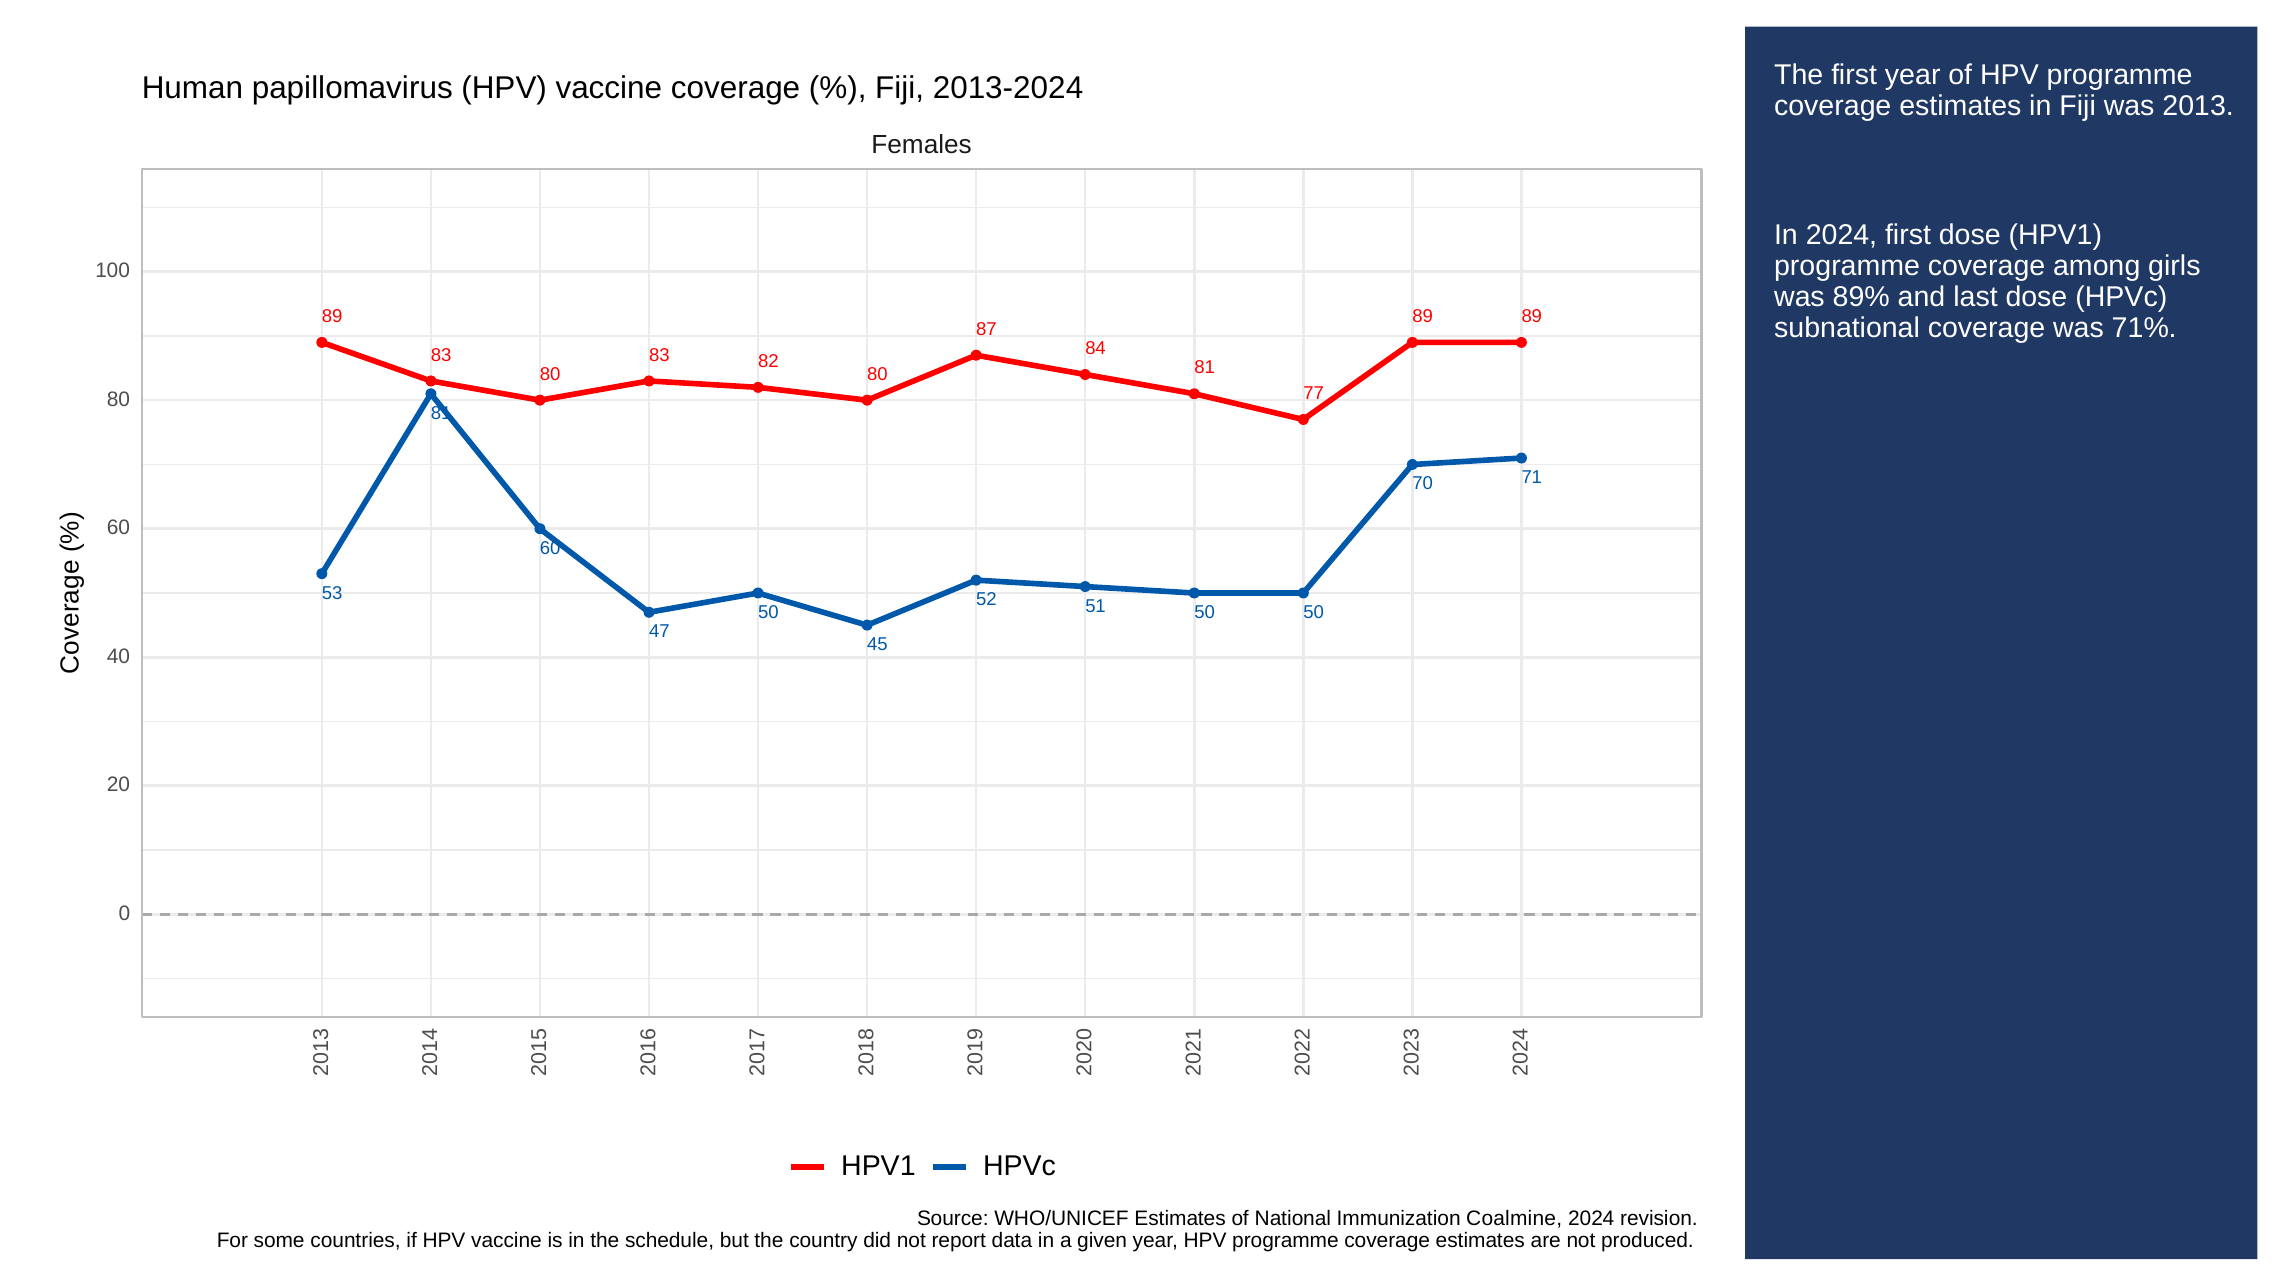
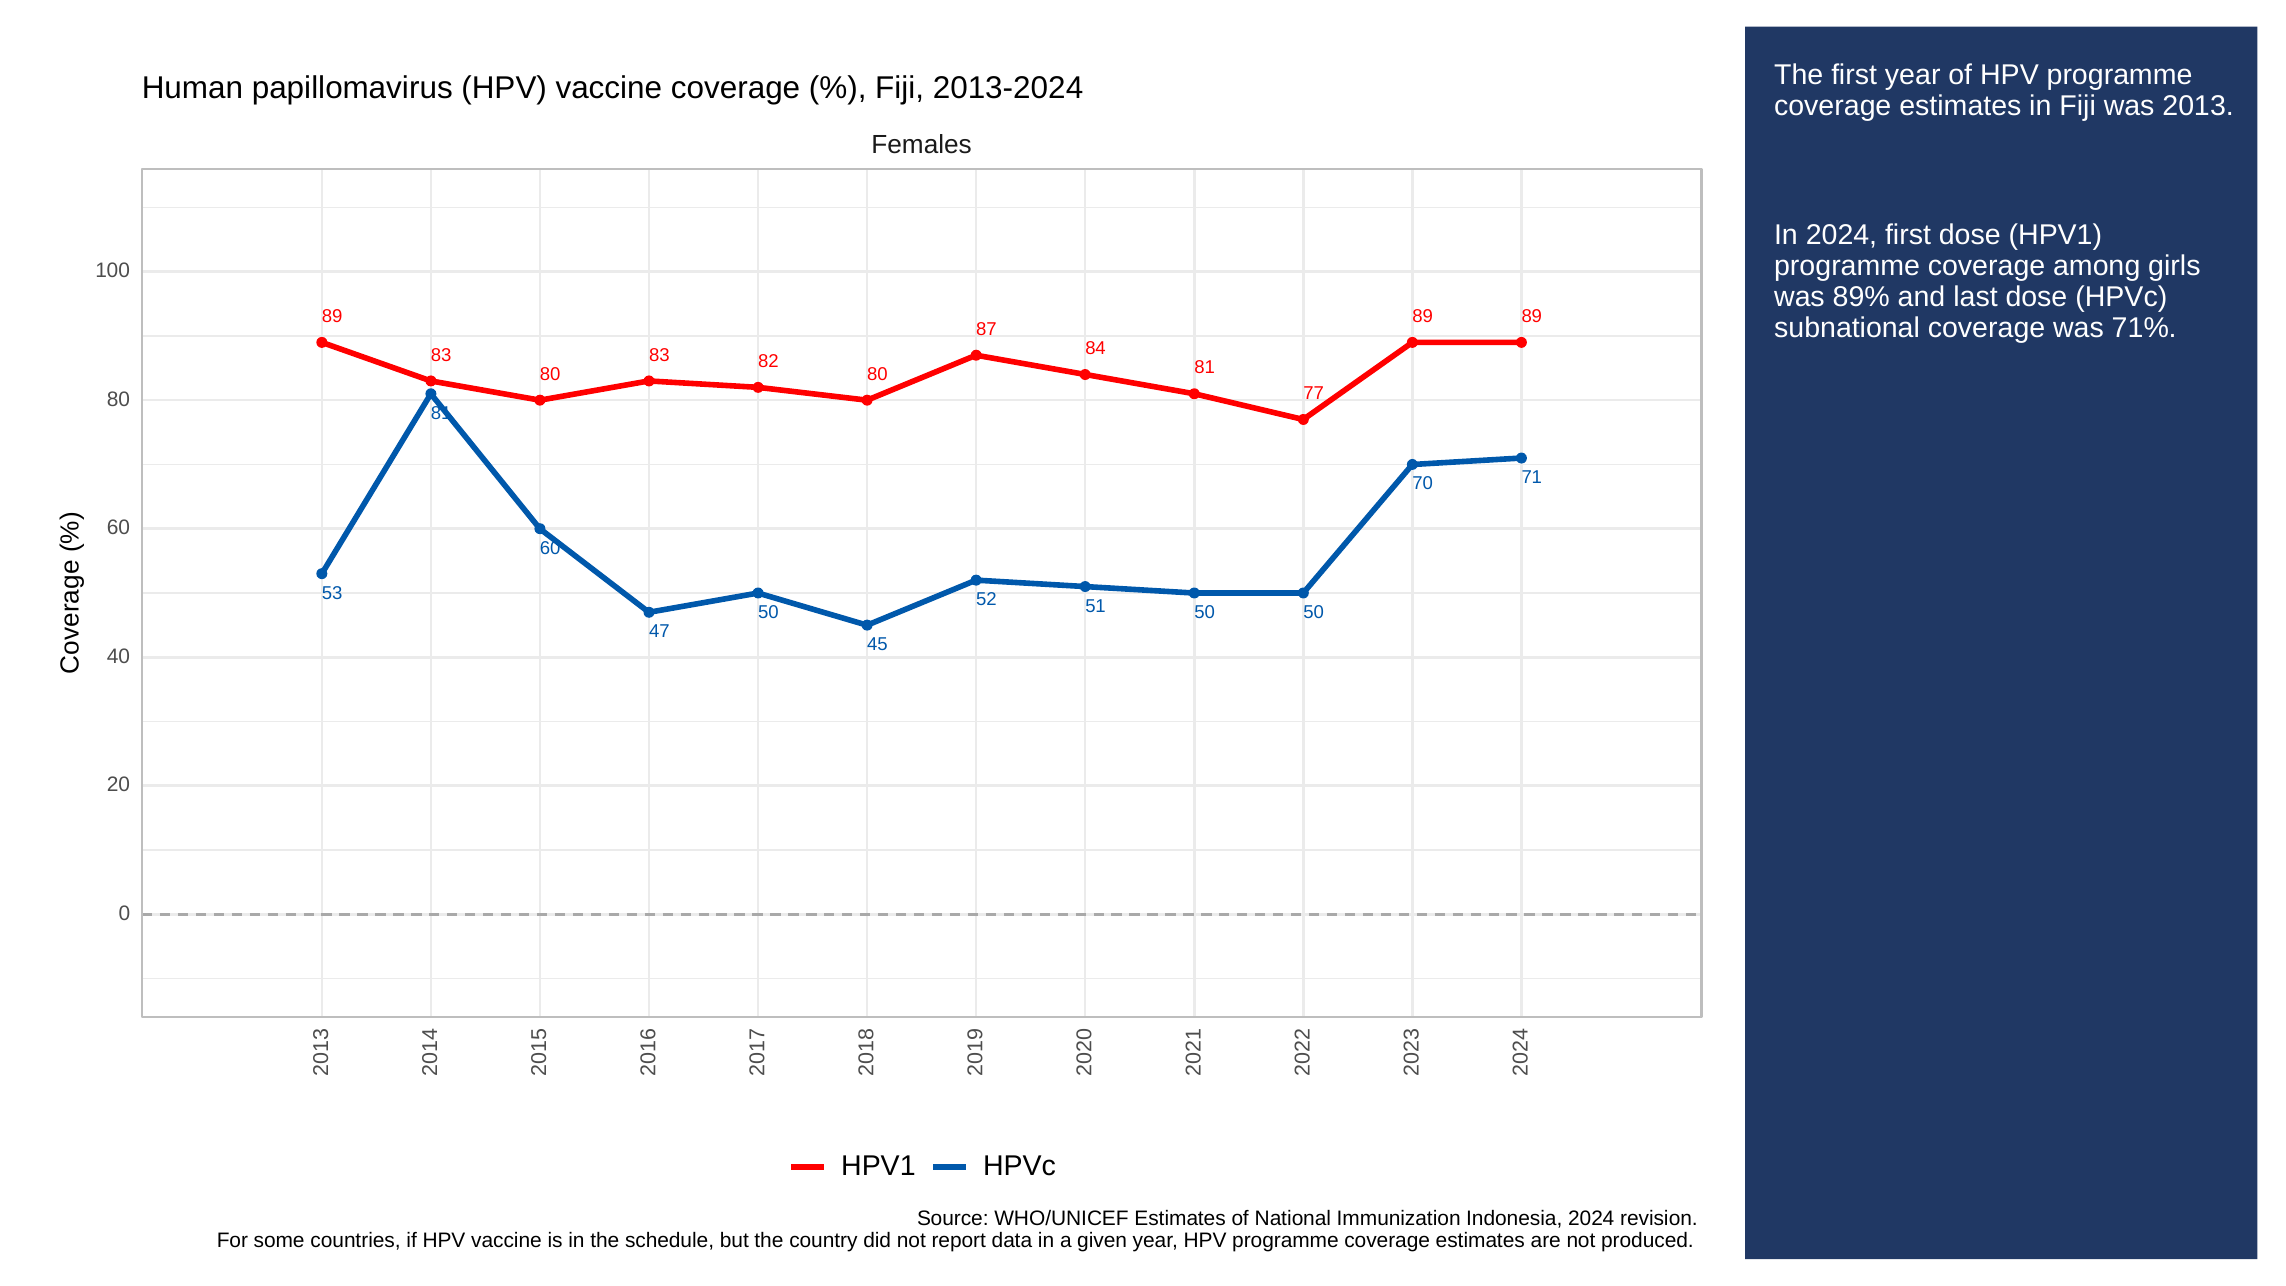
Coalmine: Coalmine -> Indonesia (1514, 1218)
